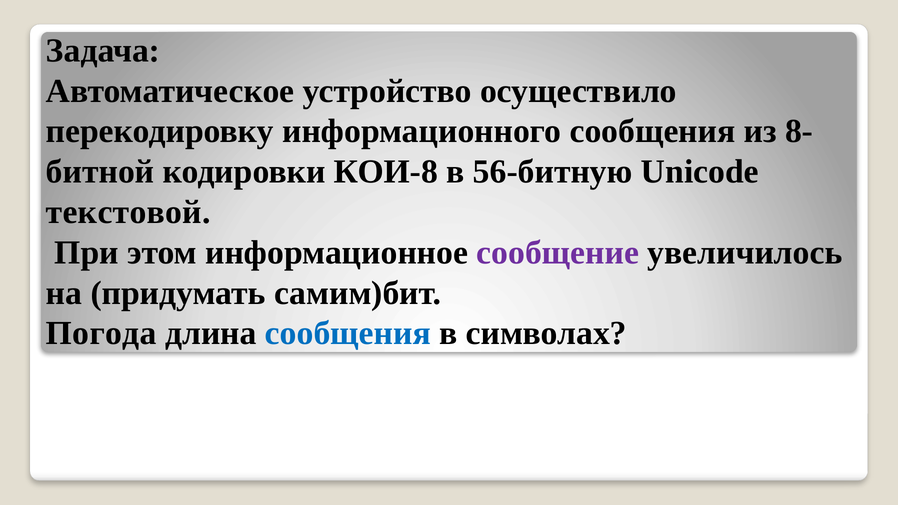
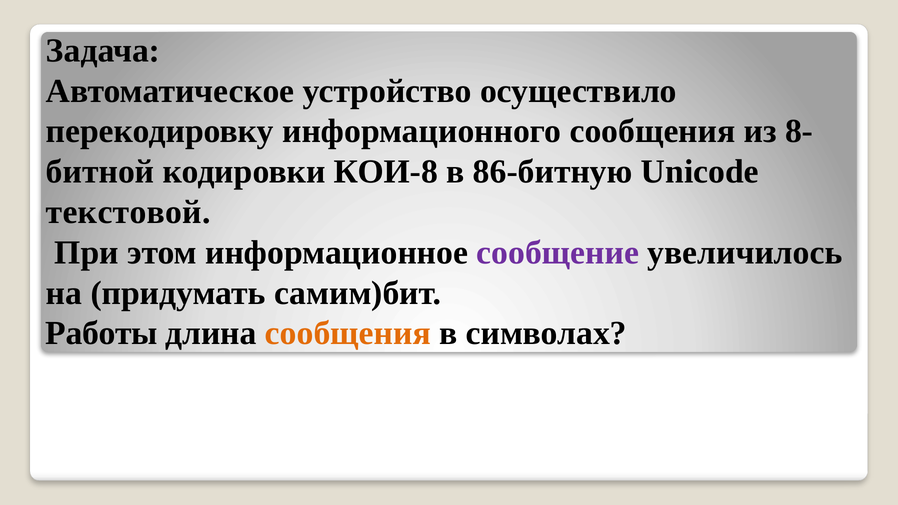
56-битную: 56-битную -> 86-битную (553, 172)
Погода: Погода -> Работы (102, 333)
сообщения colour: blue -> orange (348, 333)
